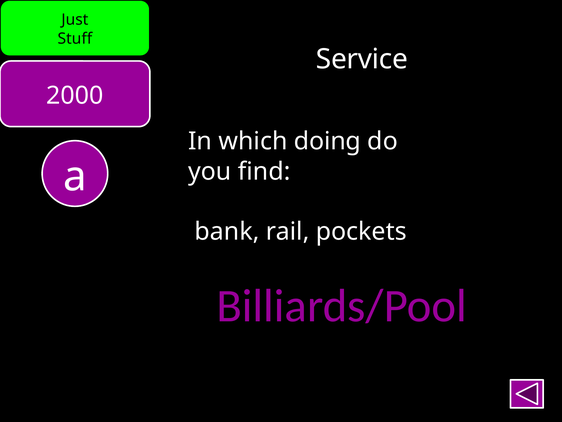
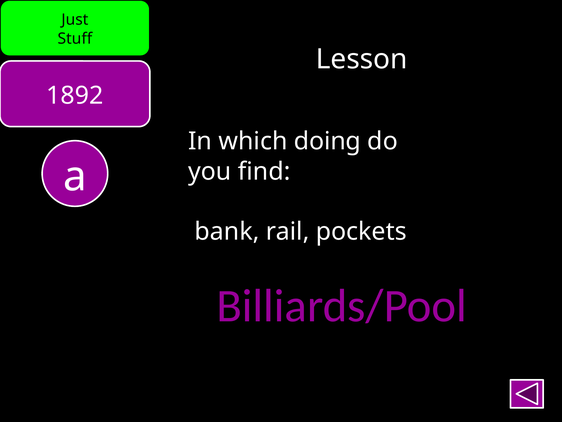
Service: Service -> Lesson (362, 59)
2000: 2000 -> 1892 (75, 95)
